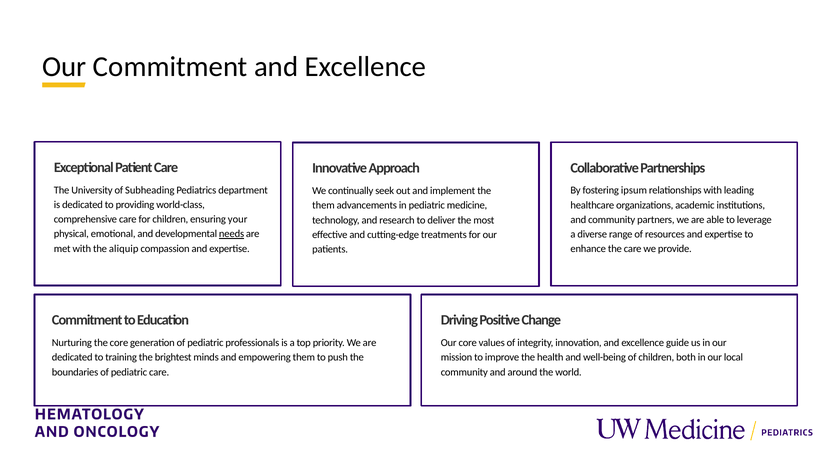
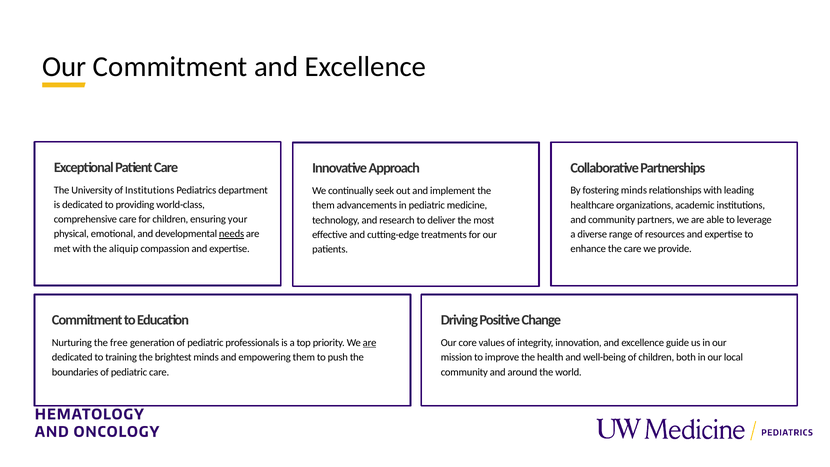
of Subheading: Subheading -> Institutions (150, 190)
fostering ipsum: ipsum -> minds (634, 190)
the core: core -> free (119, 343)
are underline: none -> present (370, 343)
